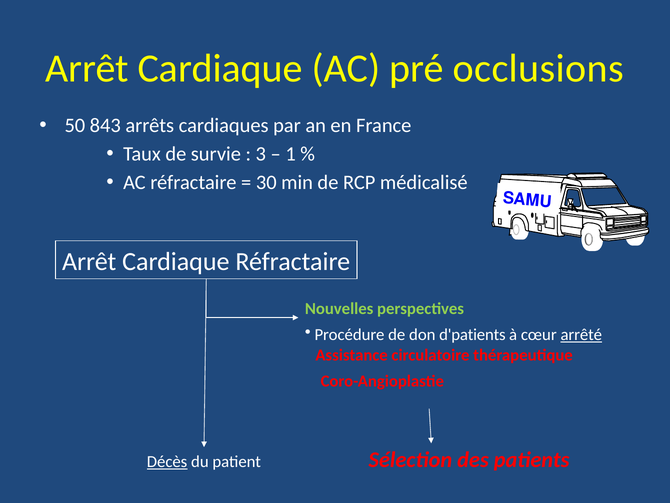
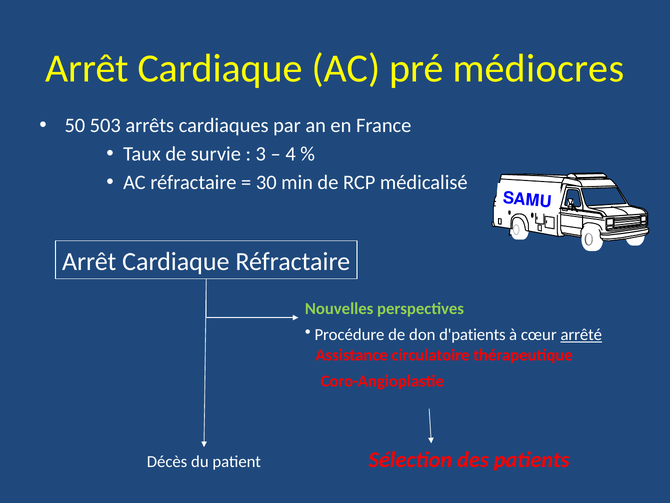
occlusions: occlusions -> médiocres (538, 69)
843: 843 -> 503 (105, 125)
1: 1 -> 4 (291, 154)
Décès underline: present -> none (167, 461)
